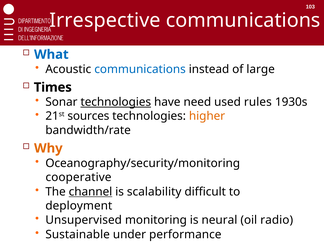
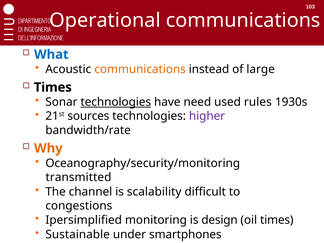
Irrespective: Irrespective -> Operational (105, 20)
communications colour: blue -> orange (140, 69)
higher colour: orange -> purple (207, 116)
cooperative: cooperative -> transmitted (78, 177)
channel underline: present -> none (90, 192)
deployment: deployment -> congestions (79, 206)
Unsupervised: Unsupervised -> Ipersimplified (84, 220)
neural: neural -> design (220, 220)
oil radio: radio -> times (277, 220)
performance: performance -> smartphones (185, 234)
